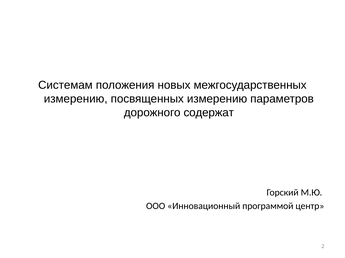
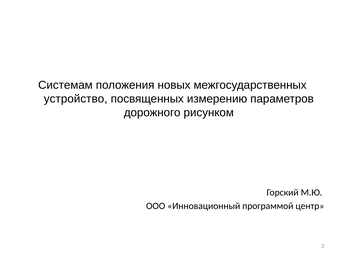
измерению: измерению -> устройство (76, 99)
содержат: содержат -> рисунком (209, 113)
